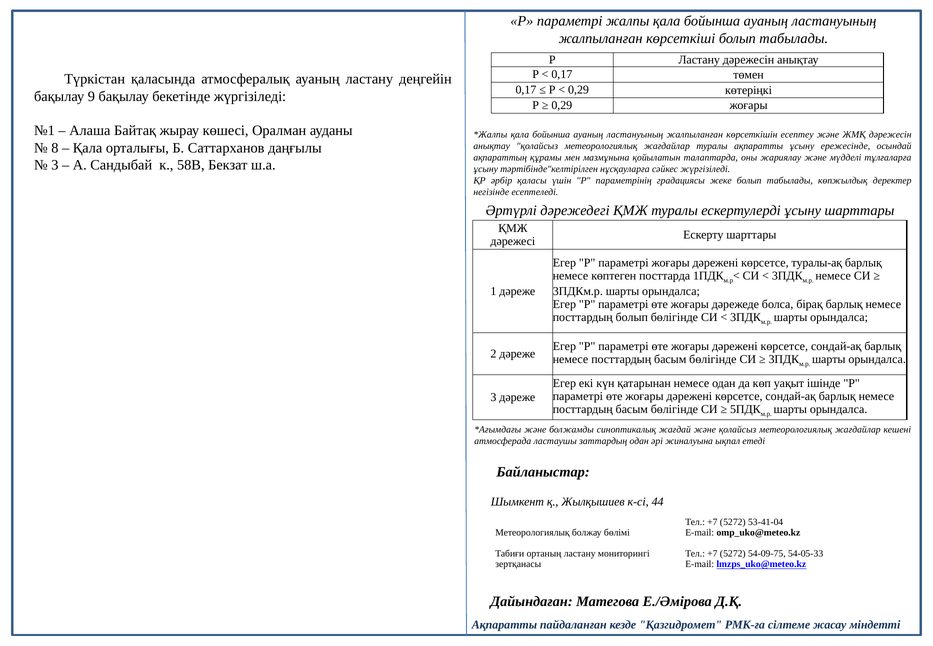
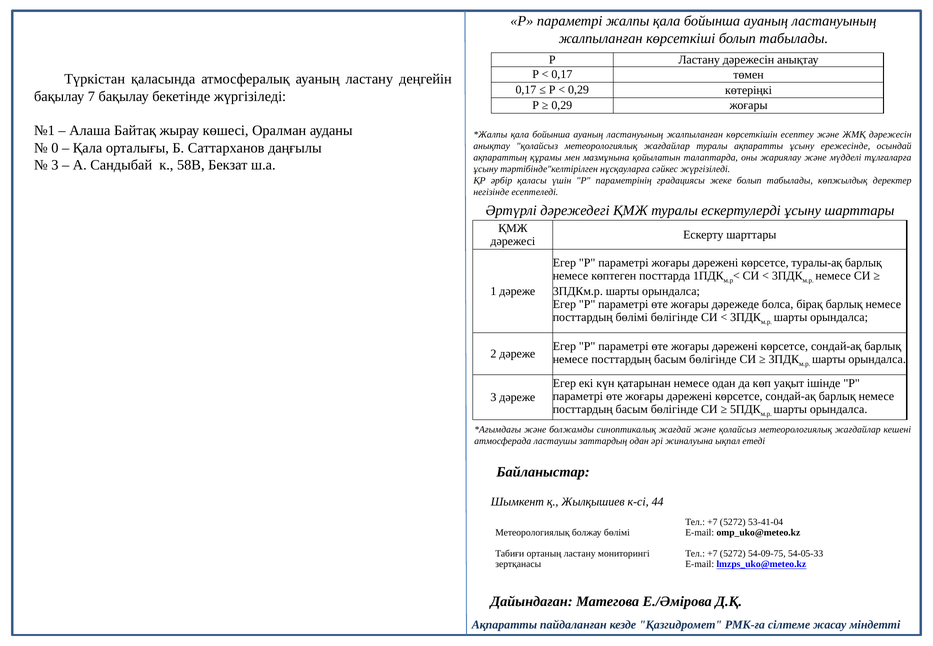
9: 9 -> 7 (91, 96)
8: 8 -> 0 (55, 148)
посттардың болып: болып -> бөлімі (632, 317)
